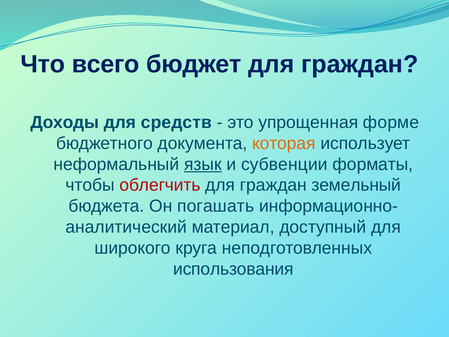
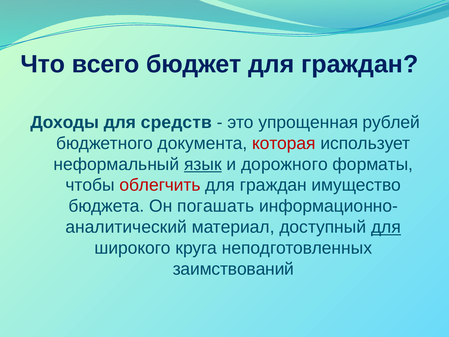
форме: форме -> рублей (391, 122)
которая colour: orange -> red (284, 143)
субвенции: субвенции -> дорожного (284, 164)
земельный: земельный -> имущество (356, 185)
для underline: none -> present (386, 227)
использования: использования -> заимствований (233, 269)
